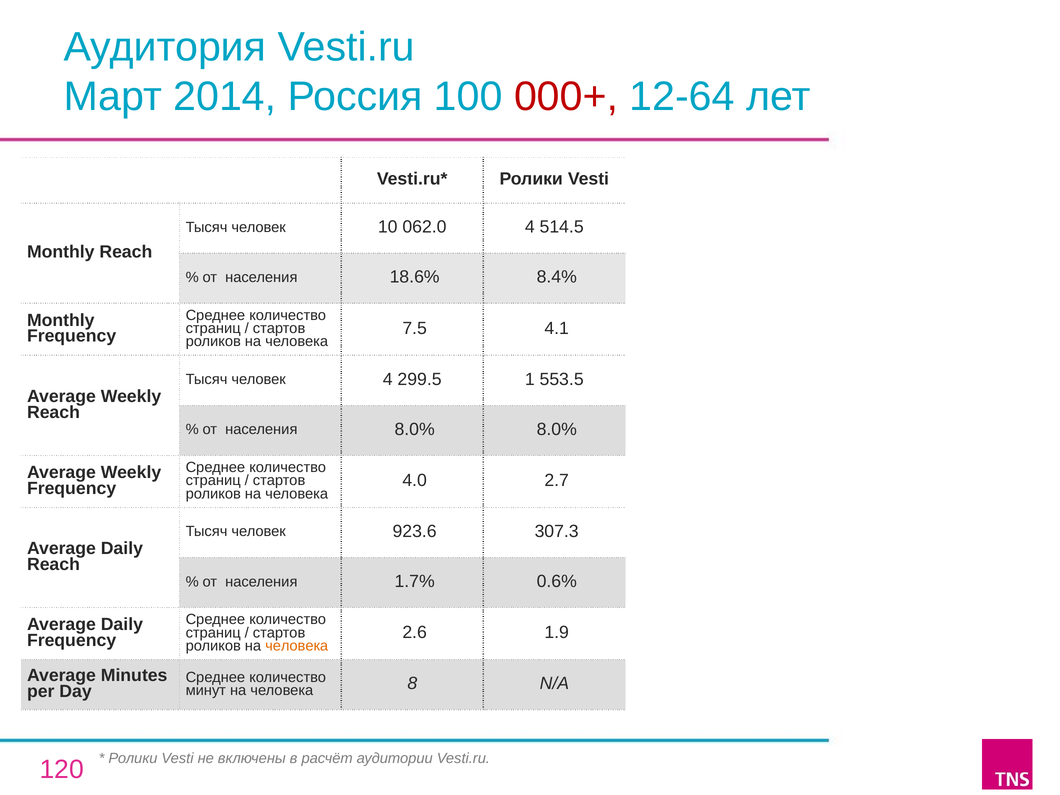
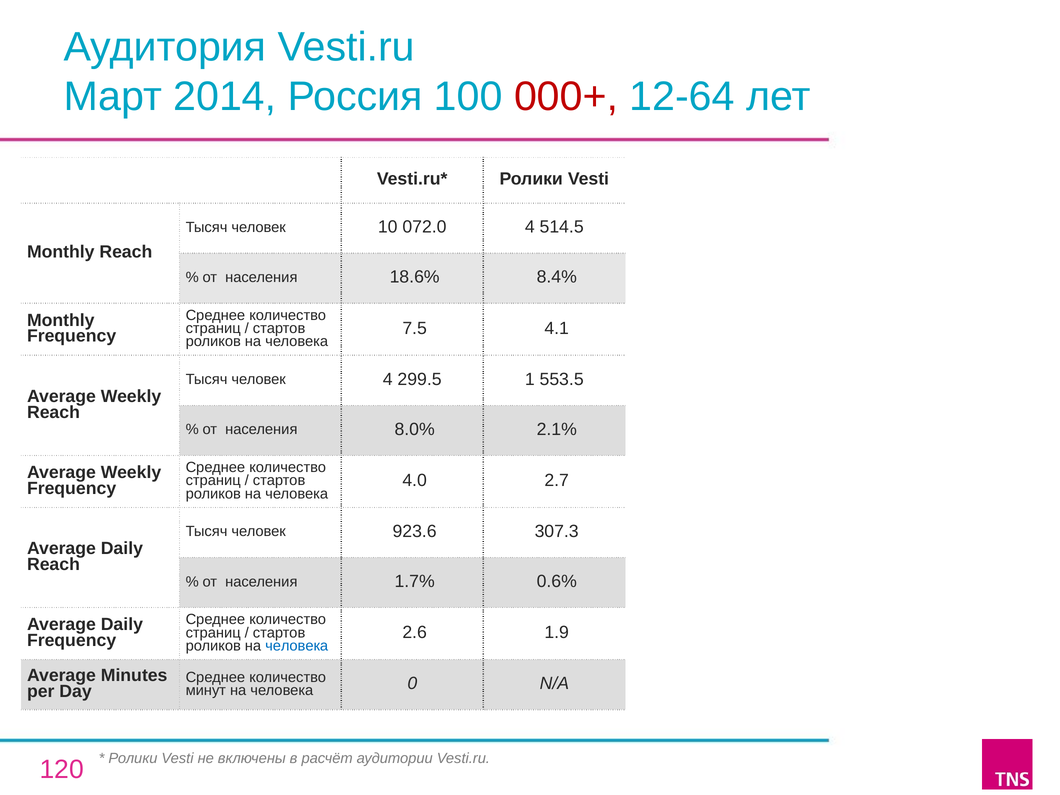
062.0: 062.0 -> 072.0 (424, 227)
8.0% 8.0%: 8.0% -> 2.1% (557, 429)
человека colour: orange -> blue (297, 646)
8: 8 -> 0 (412, 684)
